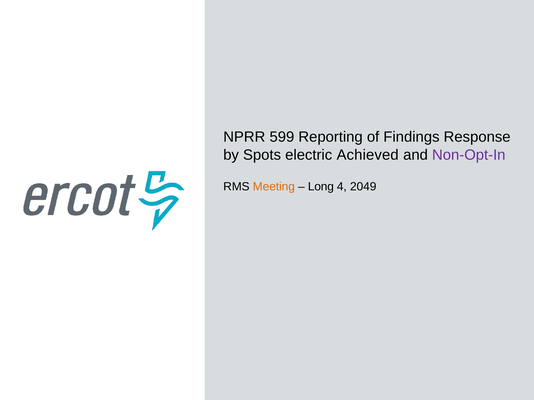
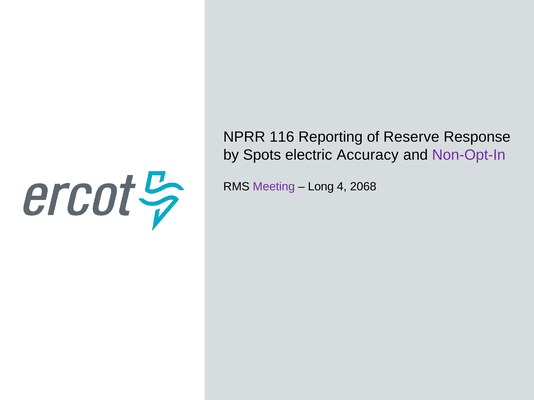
599: 599 -> 116 (282, 137)
Findings: Findings -> Reserve (411, 137)
Achieved: Achieved -> Accuracy (368, 155)
Meeting colour: orange -> purple (274, 187)
2049: 2049 -> 2068 (363, 187)
